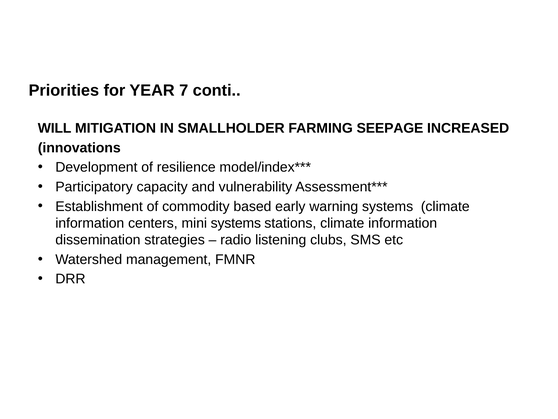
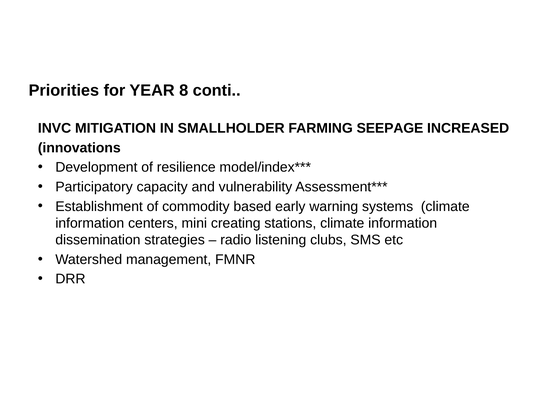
7: 7 -> 8 (184, 90)
WILL: WILL -> INVC (55, 128)
mini systems: systems -> creating (236, 223)
